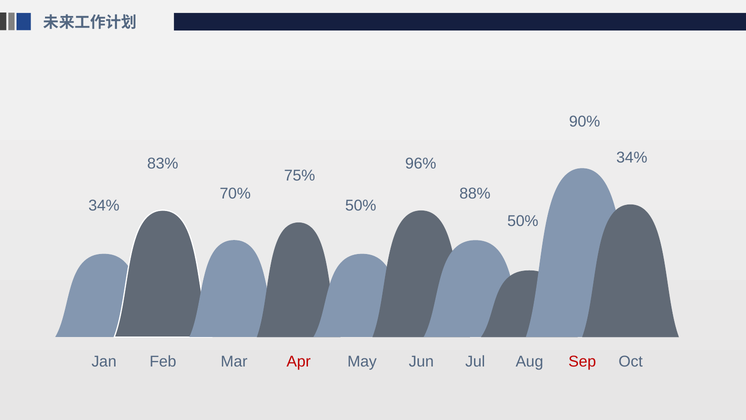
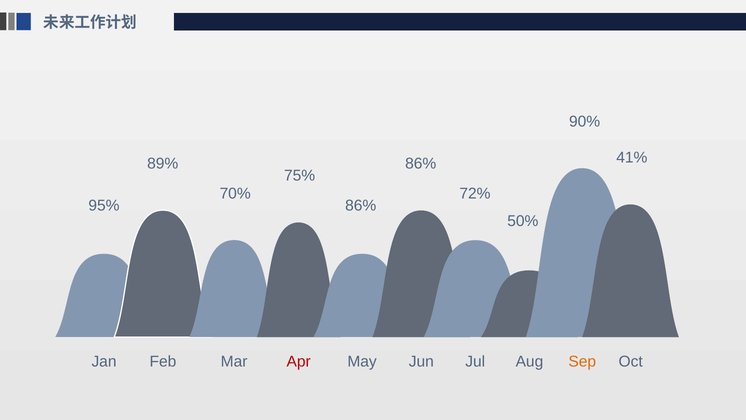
34%: 34% -> 41% (632, 157)
83%: 83% -> 89% (163, 163)
96%: 96% -> 86% (421, 163)
88%: 88% -> 72% (475, 193)
34%: 34% -> 95% (104, 205)
50%: 50% -> 86% (361, 205)
Sep colour: red -> orange (582, 361)
